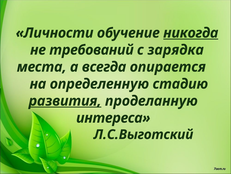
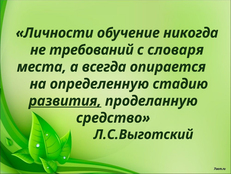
никогда underline: present -> none (191, 33)
зарядка: зарядка -> словаря (176, 50)
интереса: интереса -> средство (113, 117)
